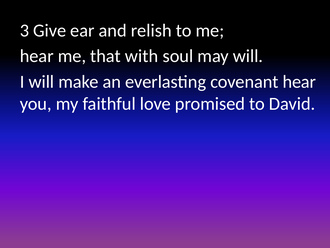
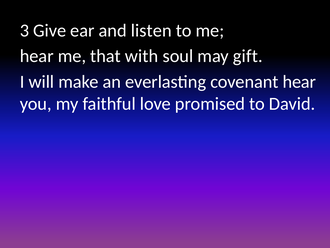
relish: relish -> listen (151, 30)
may will: will -> gift (248, 56)
